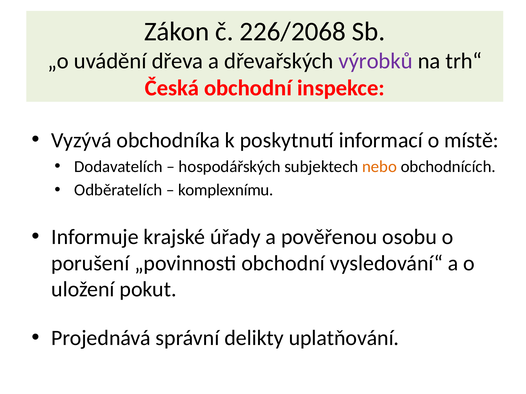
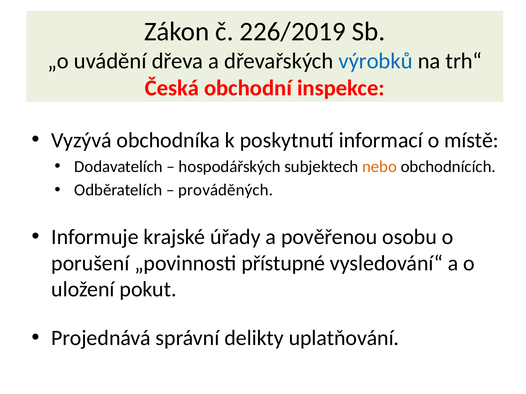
226/2068: 226/2068 -> 226/2019 (293, 32)
výrobků colour: purple -> blue (376, 61)
komplexnímu: komplexnímu -> prováděných (226, 190)
„povinnosti obchodní: obchodní -> přístupné (283, 263)
